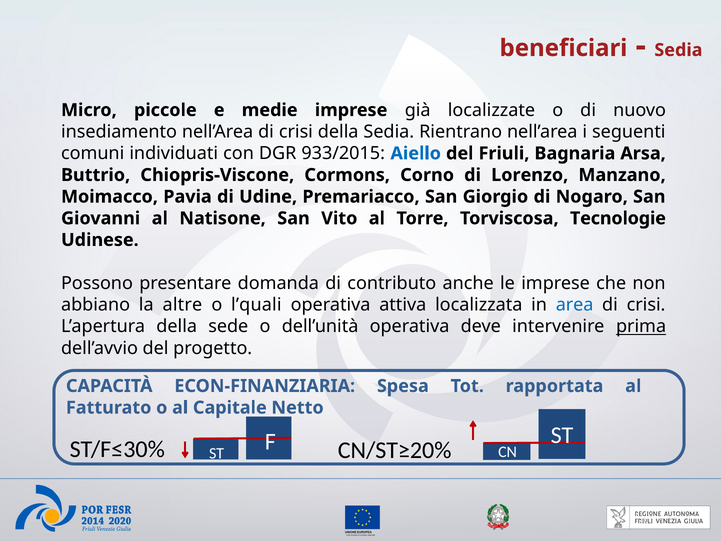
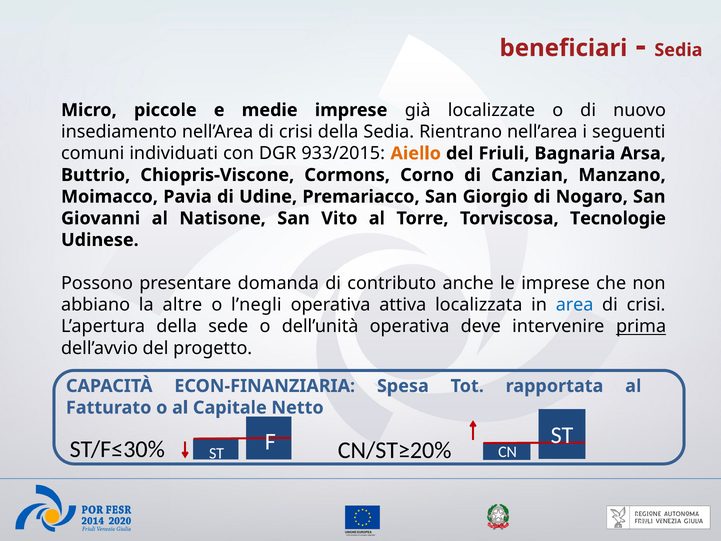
Aiello colour: blue -> orange (416, 153)
Lorenzo: Lorenzo -> Canzian (530, 175)
l’quali: l’quali -> l’negli (256, 305)
